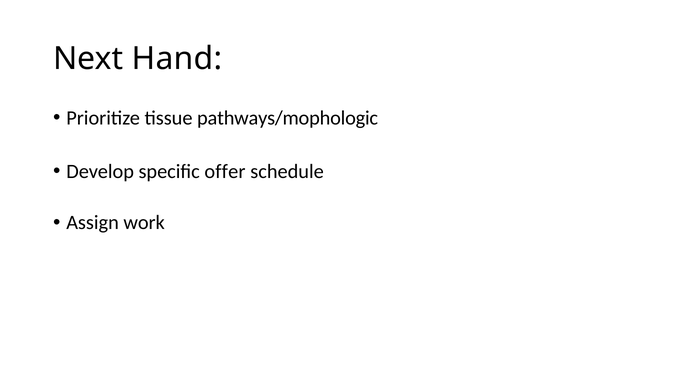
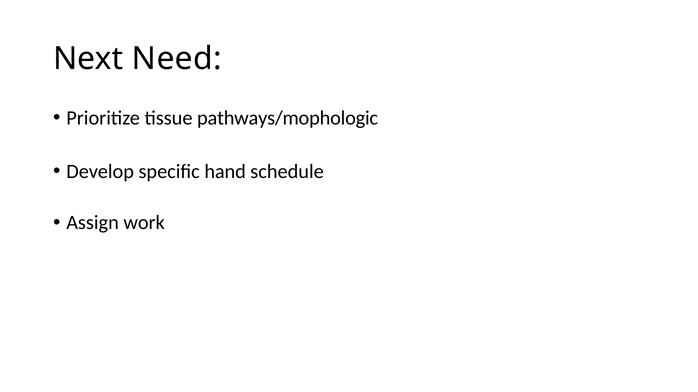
Hand: Hand -> Need (177, 59)
offer: offer -> hand (225, 172)
